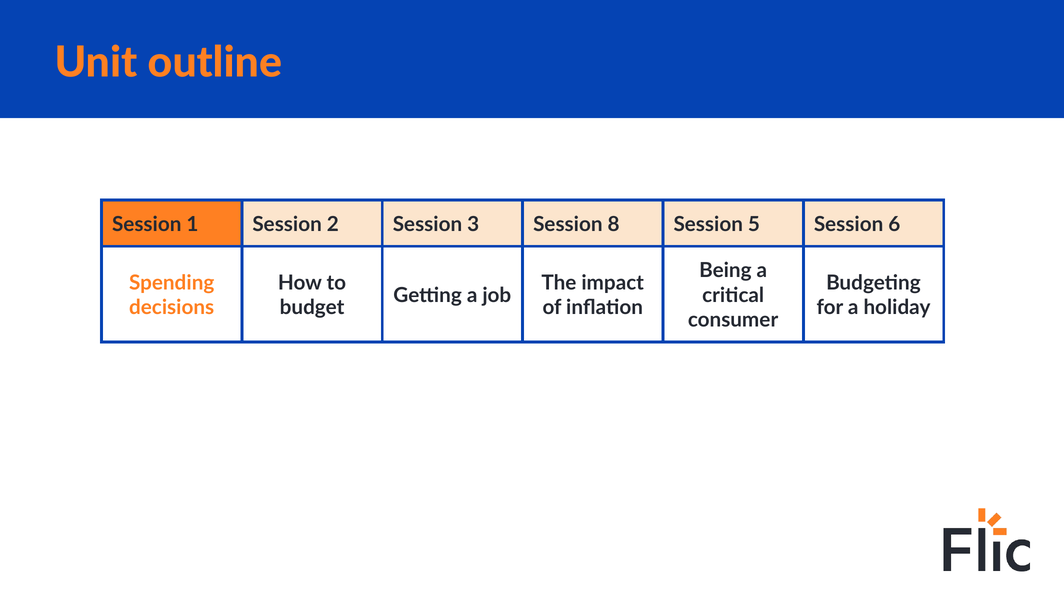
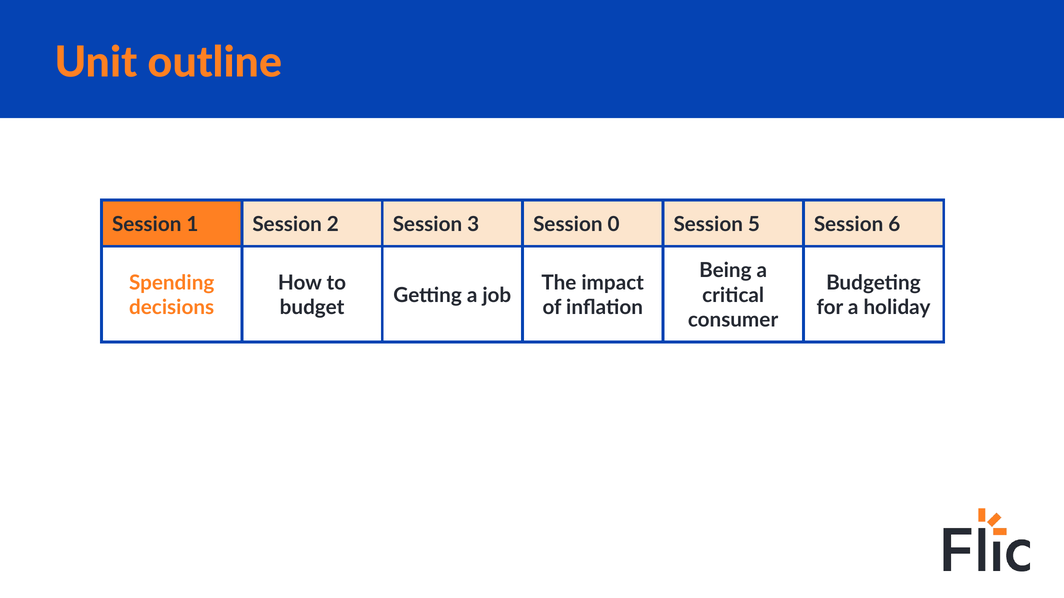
8: 8 -> 0 (614, 225)
